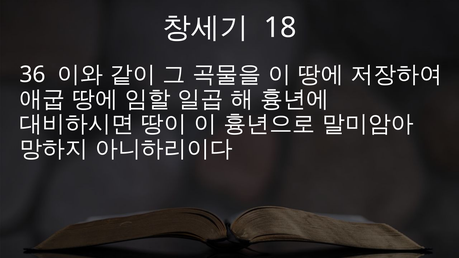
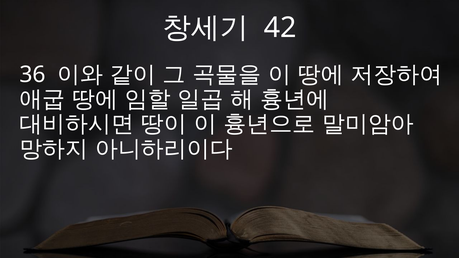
18: 18 -> 42 (280, 28)
